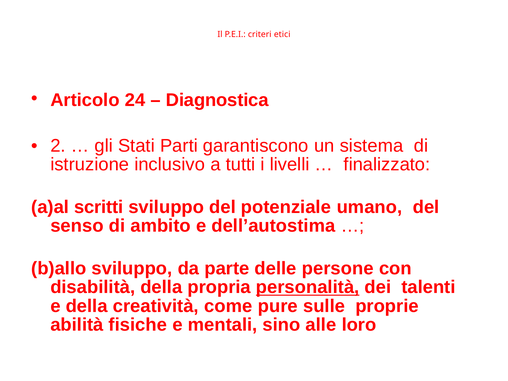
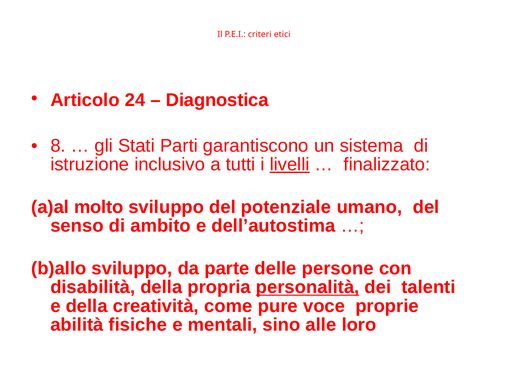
2: 2 -> 8 (58, 146)
livelli underline: none -> present (290, 164)
scritti: scritti -> molto (99, 207)
sulle: sulle -> voce (324, 306)
